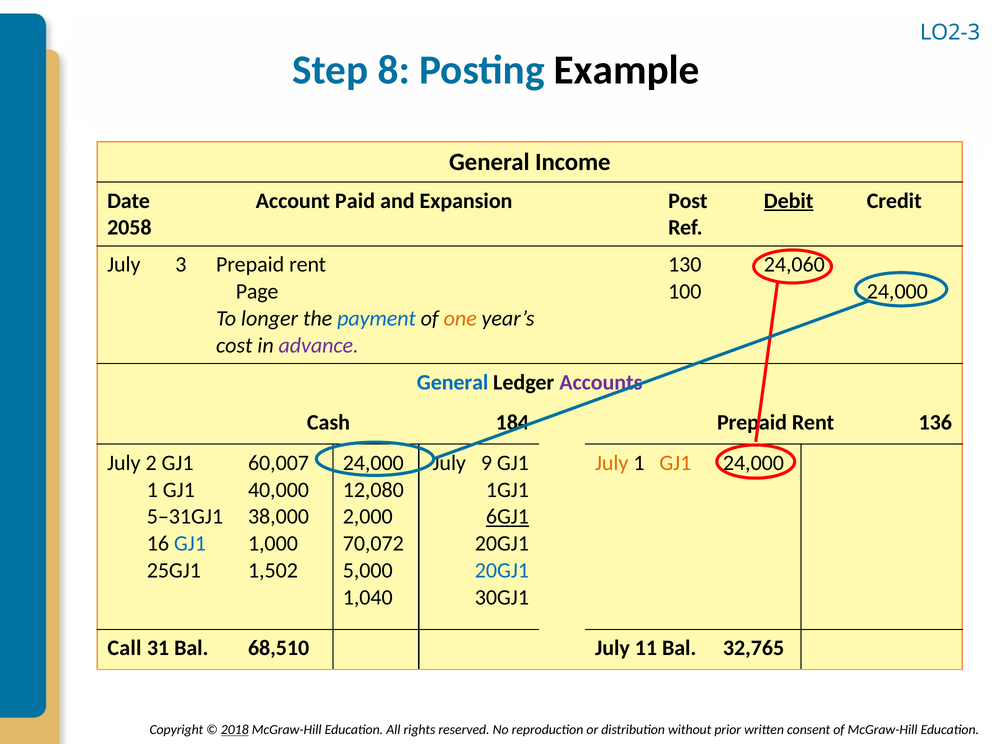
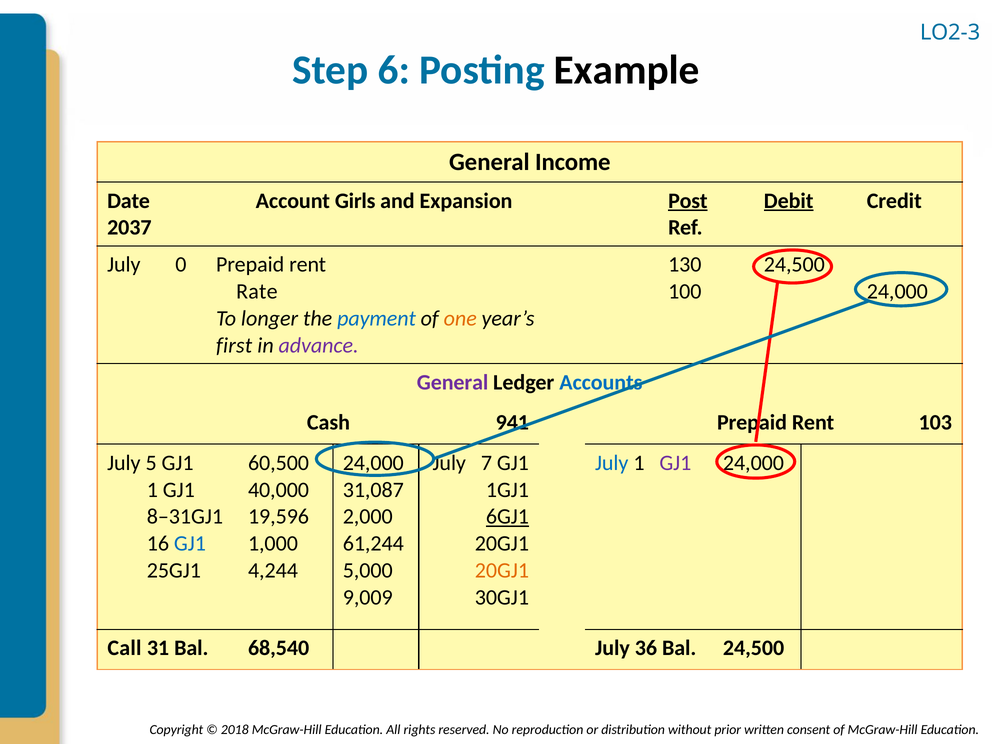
8: 8 -> 6 (394, 70)
Paid: Paid -> Girls (355, 201)
Post underline: none -> present (688, 201)
2058: 2058 -> 2037 (129, 228)
3: 3 -> 0 (181, 265)
24,060: 24,060 -> 24,500 (794, 265)
Page: Page -> Rate (257, 292)
cost: cost -> first (234, 345)
General colour: blue -> purple (453, 382)
Accounts colour: purple -> blue (601, 382)
184: 184 -> 941 (512, 423)
136: 136 -> 103 (935, 423)
2: 2 -> 5 (151, 463)
60,007: 60,007 -> 60,500 (279, 463)
9: 9 -> 7 (486, 463)
July colour: orange -> blue (612, 463)
GJ1 colour: orange -> purple (675, 463)
12,080: 12,080 -> 31,087 (373, 490)
5–31GJ1: 5–31GJ1 -> 8–31GJ1 (185, 517)
38,000: 38,000 -> 19,596 (279, 517)
70,072: 70,072 -> 61,244 (373, 544)
1,502: 1,502 -> 4,244 (273, 571)
20GJ1 colour: blue -> orange (502, 571)
1,040: 1,040 -> 9,009 (368, 598)
68,510: 68,510 -> 68,540 (279, 648)
11: 11 -> 36 (646, 648)
Bal 32,765: 32,765 -> 24,500 (754, 648)
2018 underline: present -> none (235, 730)
